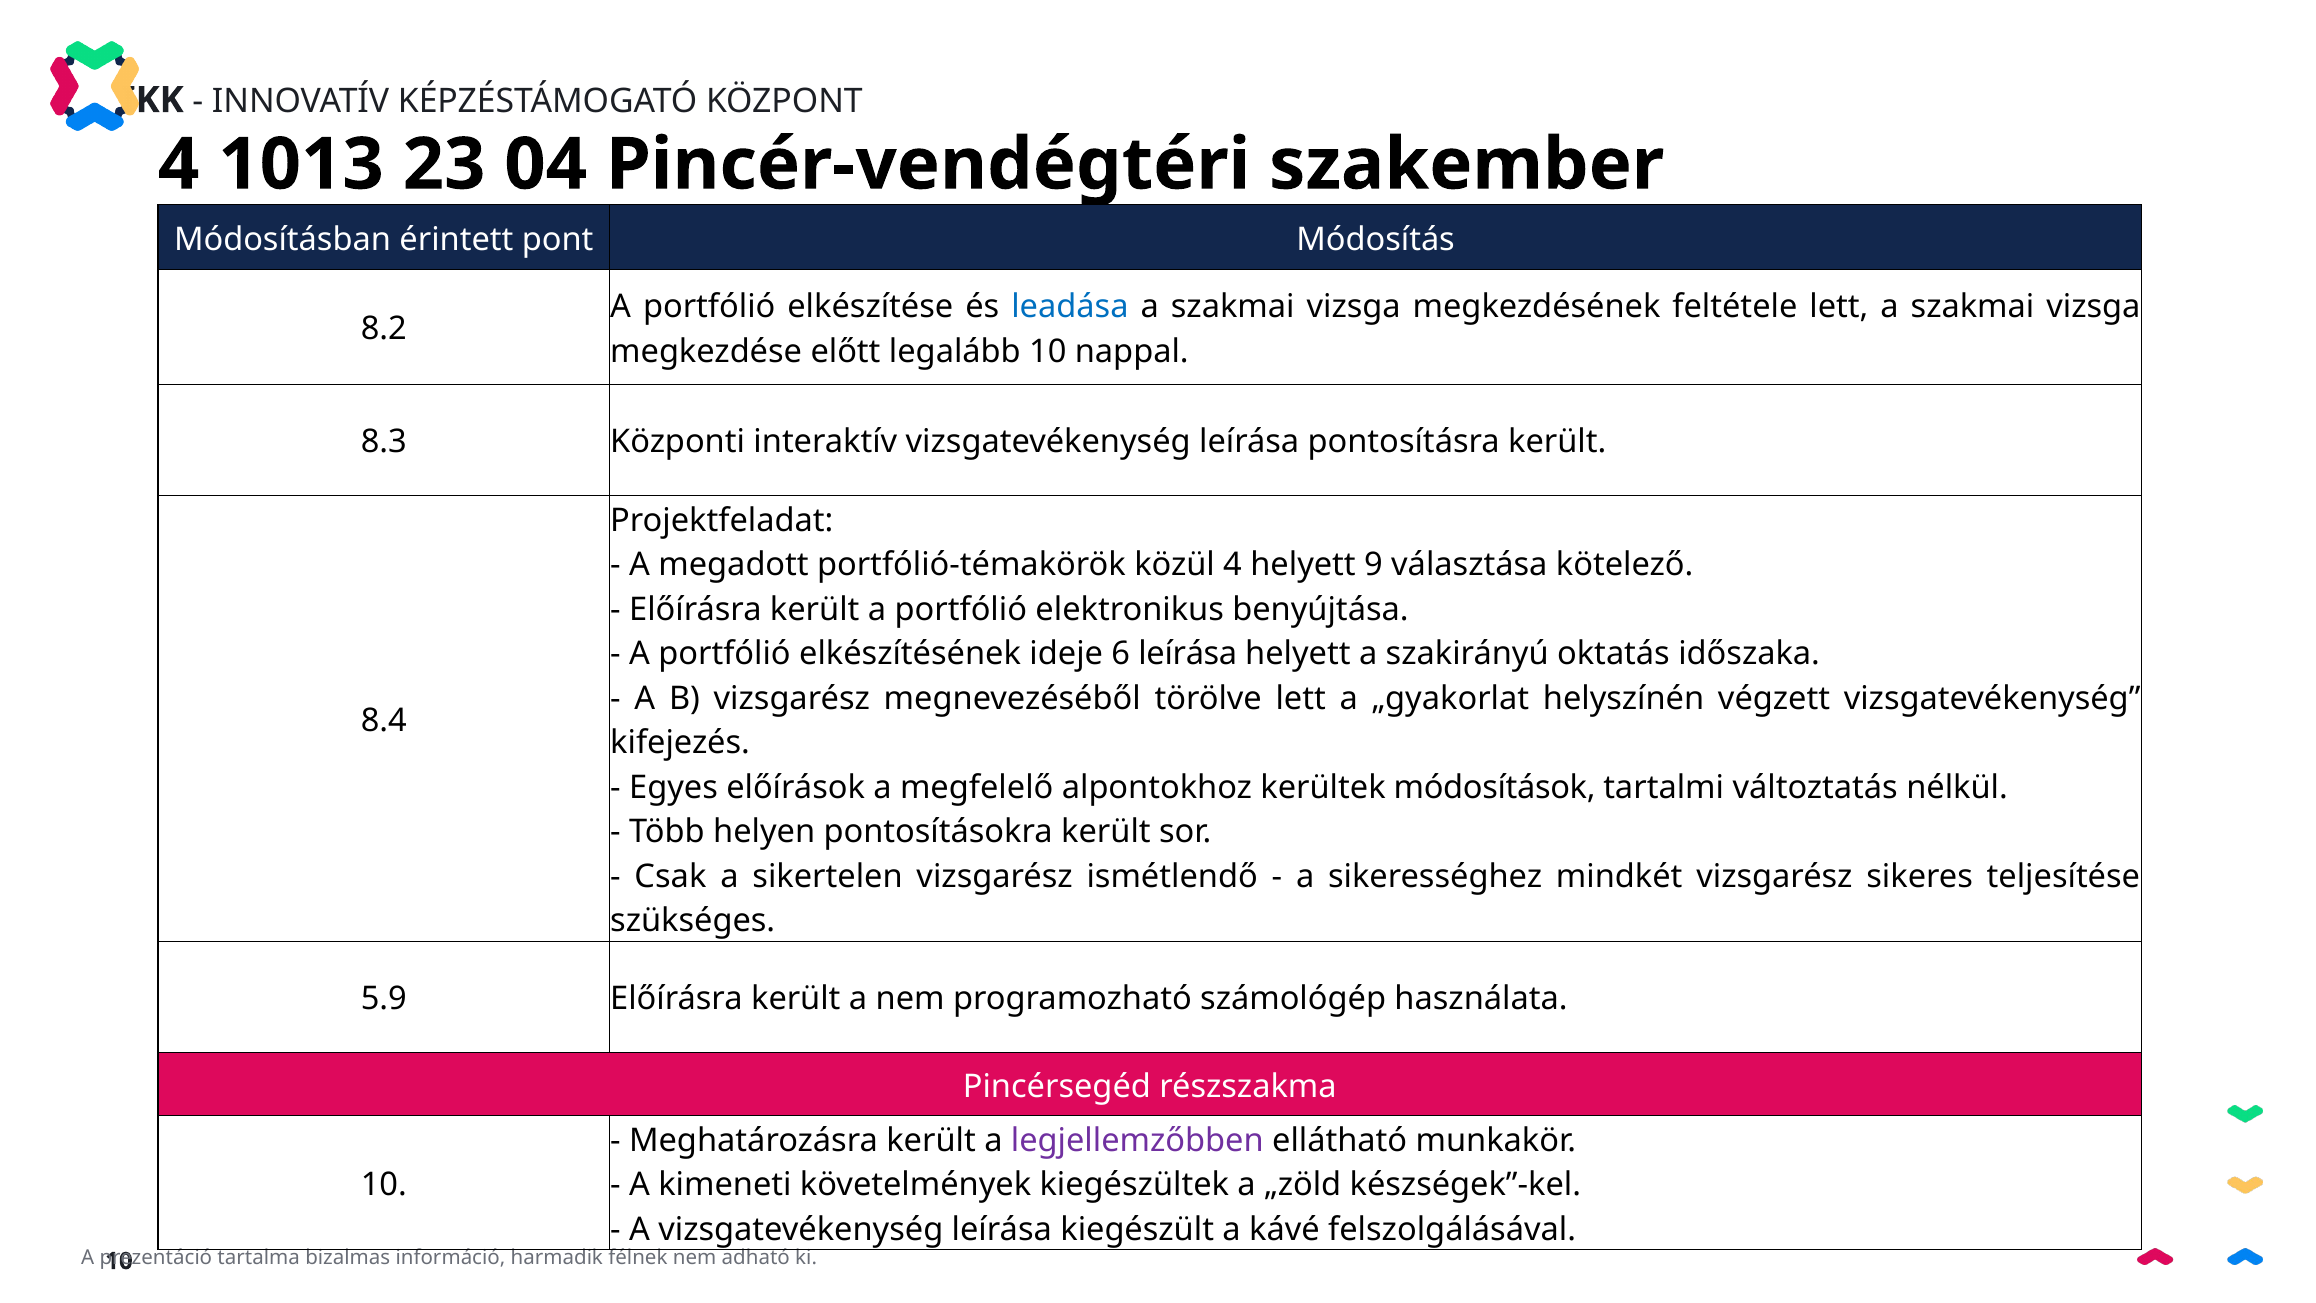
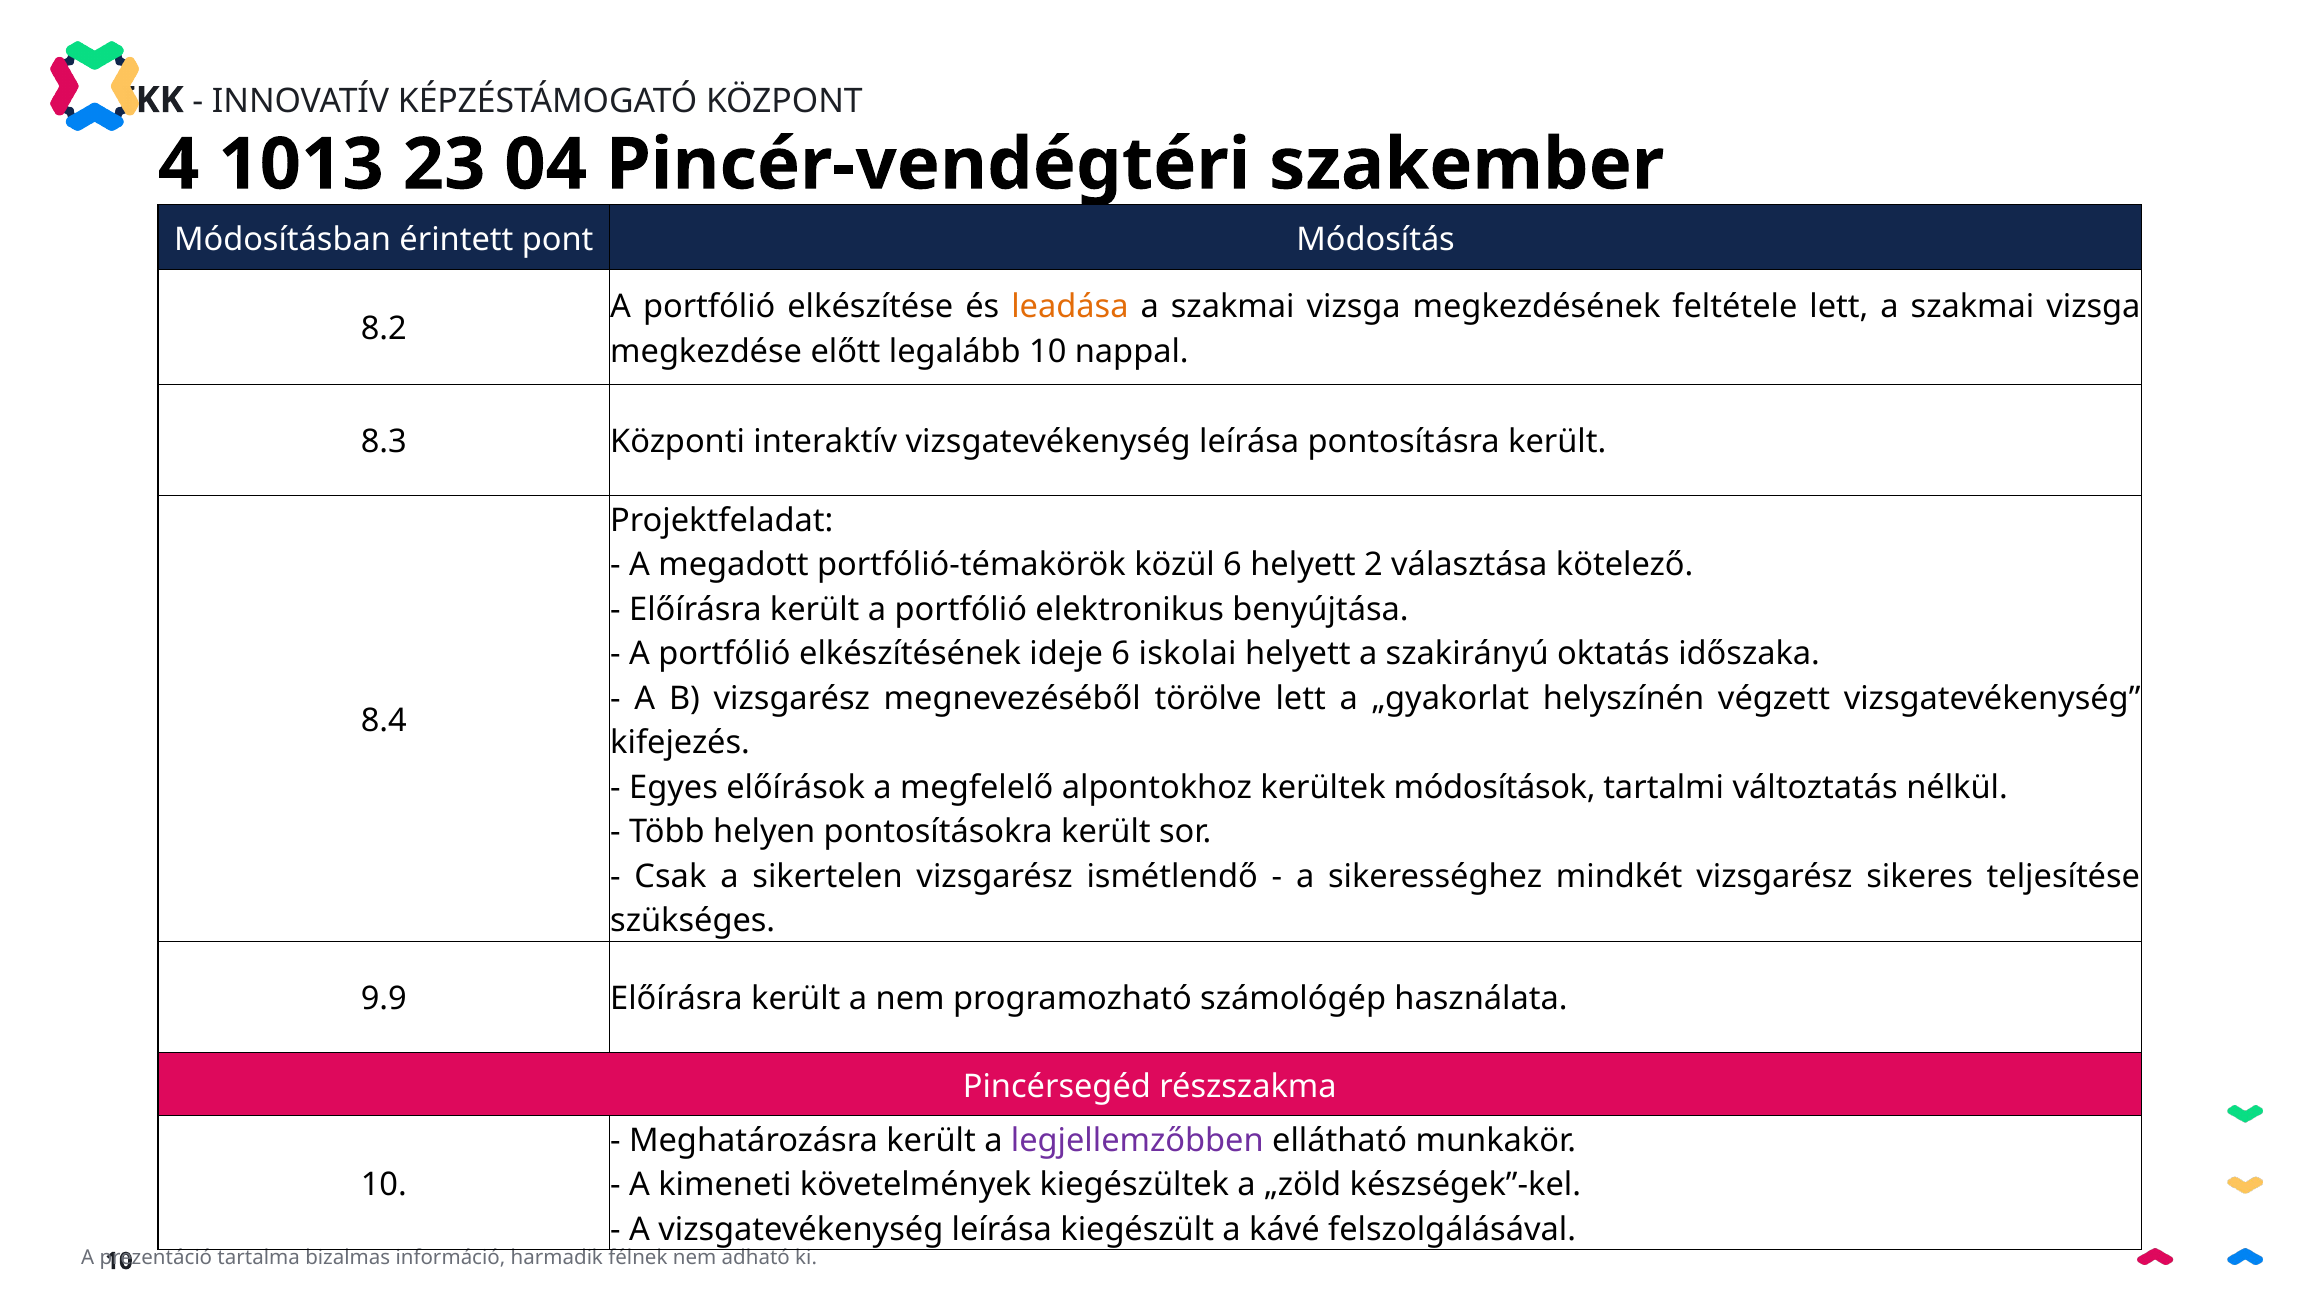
leadása colour: blue -> orange (1070, 307)
közül 4: 4 -> 6 (1233, 565)
9: 9 -> 2 (1373, 565)
6 leírása: leírása -> iskolai (1188, 654)
5.9: 5.9 -> 9.9 (384, 999)
